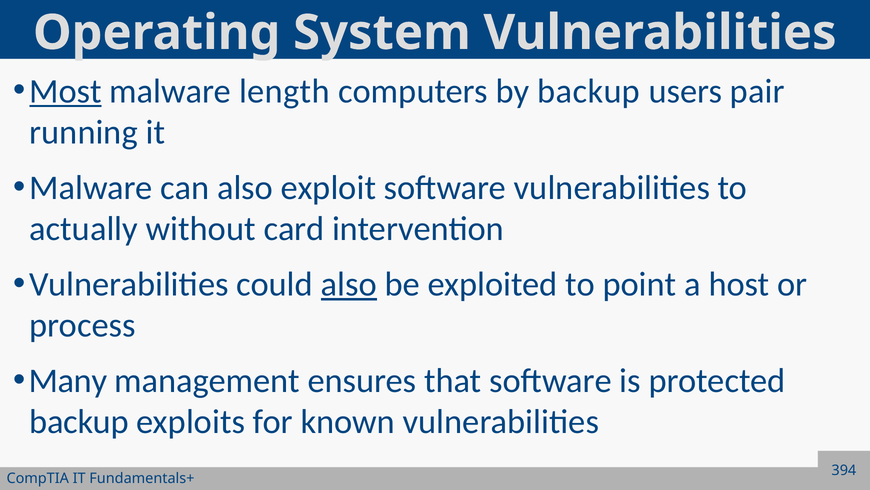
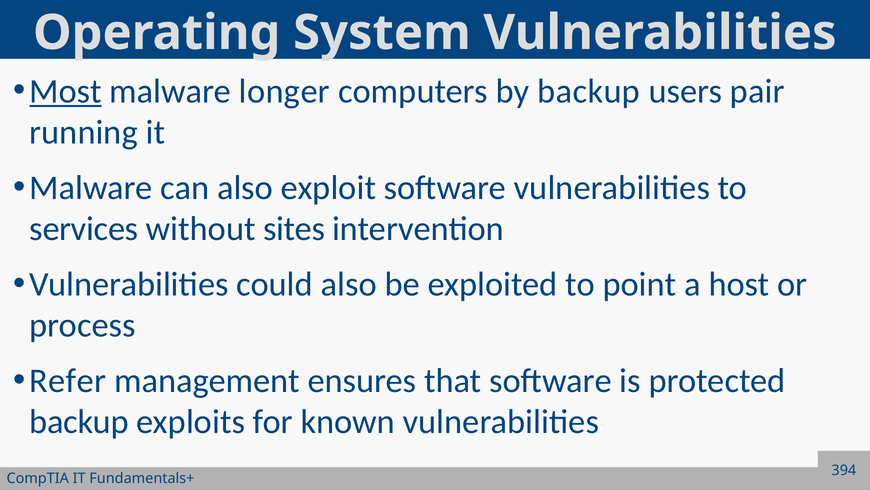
length: length -> longer (284, 91)
actually: actually -> services (84, 229)
card: card -> sites (294, 229)
also underline: present -> none (349, 284)
Many: Many -> Refer (68, 381)
